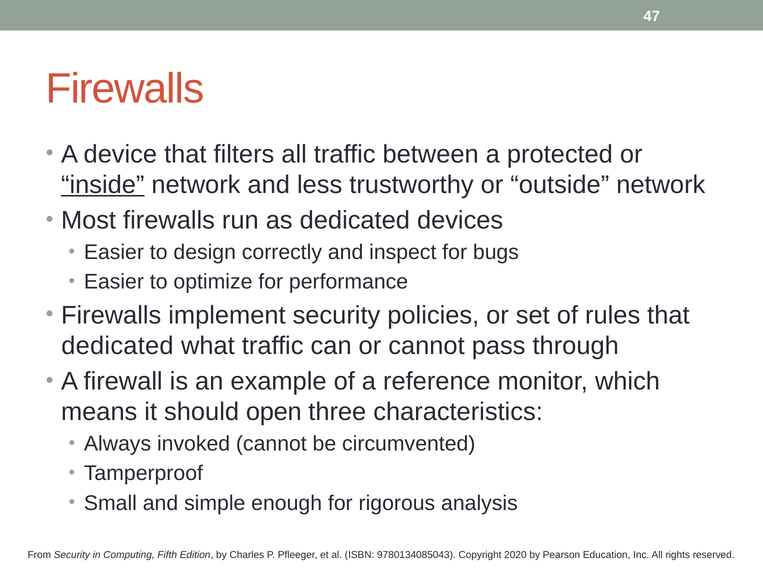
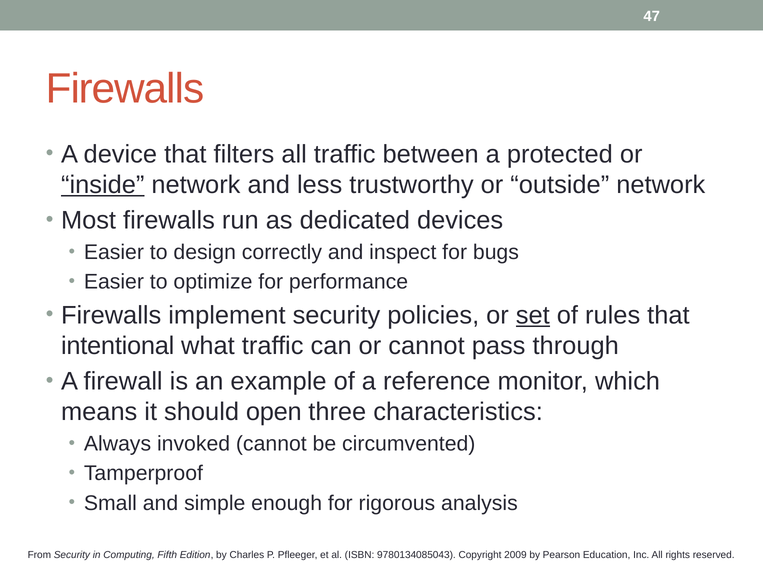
set underline: none -> present (533, 315)
dedicated: dedicated -> intentional (118, 346)
2020: 2020 -> 2009 (515, 555)
